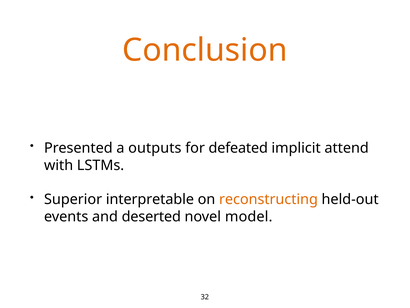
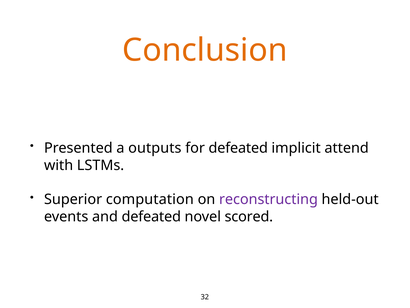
interpretable: interpretable -> computation (150, 199)
reconstructing colour: orange -> purple (268, 199)
and deserted: deserted -> defeated (151, 217)
model: model -> scored (249, 217)
